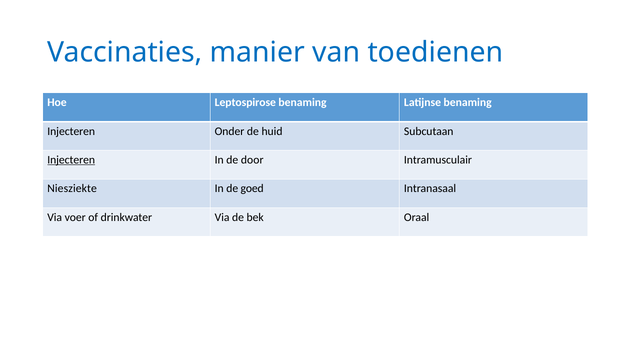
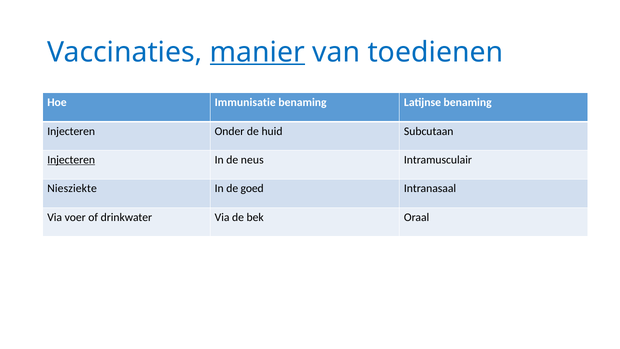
manier underline: none -> present (257, 52)
Leptospirose: Leptospirose -> Immunisatie (245, 102)
door: door -> neus (252, 160)
